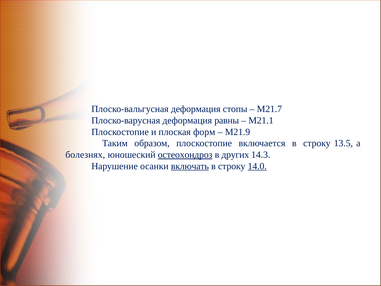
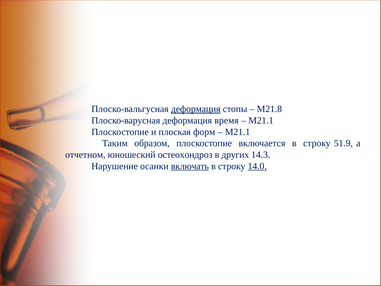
деформация underline: none -> present (196, 109)
М21.7: М21.7 -> М21.8 (269, 109)
равны: равны -> время (227, 120)
М21.9: М21.9 -> М21.1 (238, 132)
13.5: 13.5 -> 51.9 (343, 143)
болезнях: болезнях -> отчетном (85, 155)
остеохондроз underline: present -> none (185, 155)
